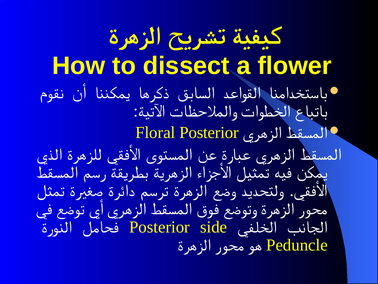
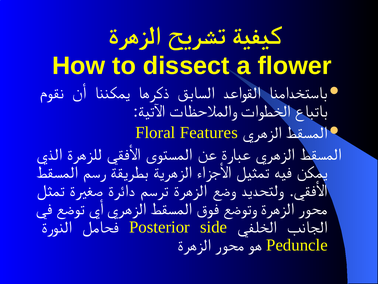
Floral Posterior: Posterior -> Features (209, 132)
